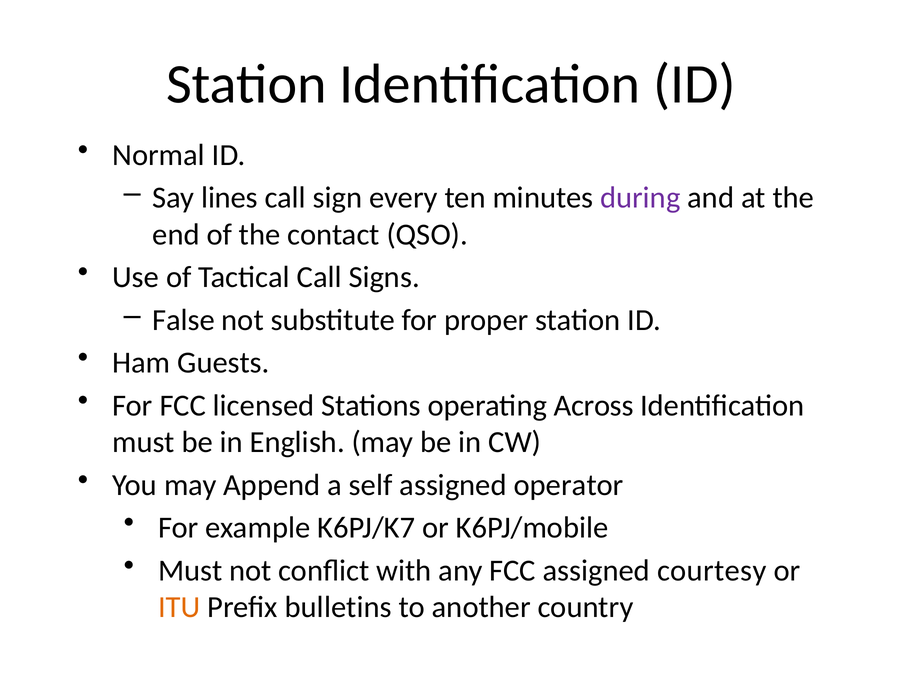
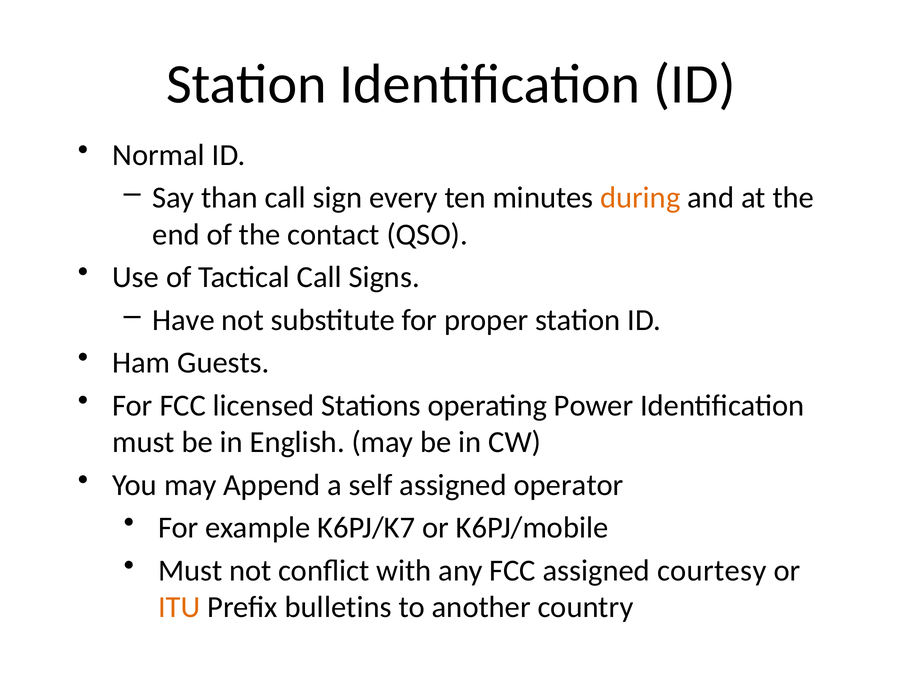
lines: lines -> than (230, 198)
during colour: purple -> orange (640, 198)
False: False -> Have (184, 320)
Across: Across -> Power (594, 406)
